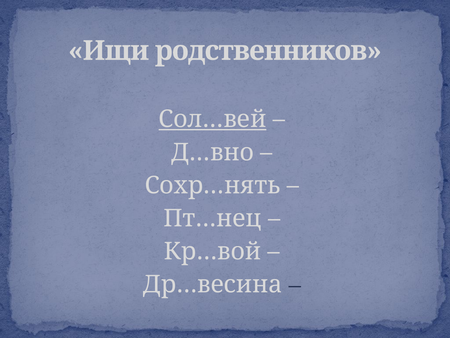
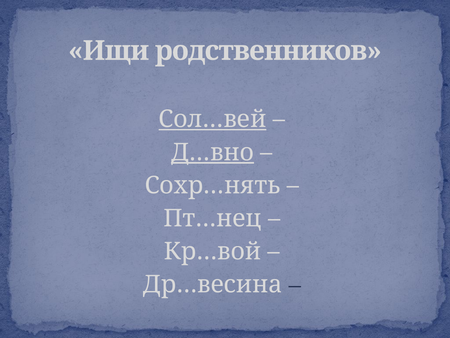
Д…вно underline: none -> present (213, 152)
